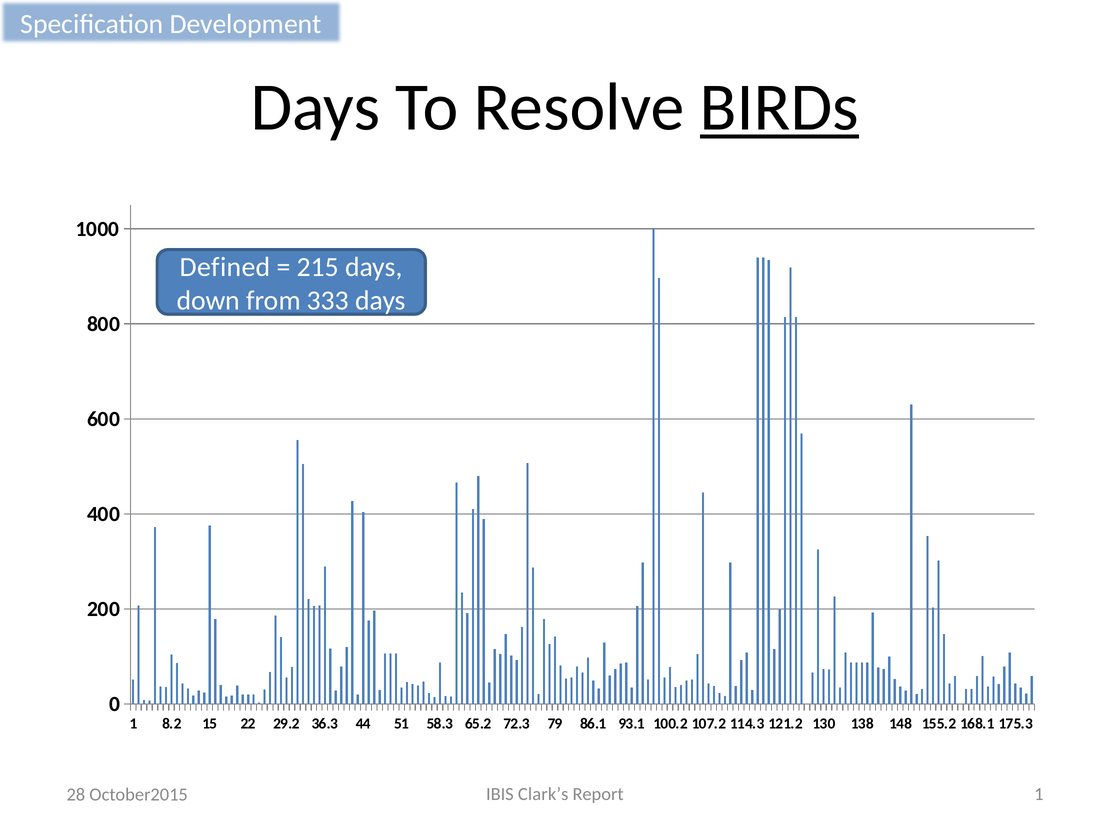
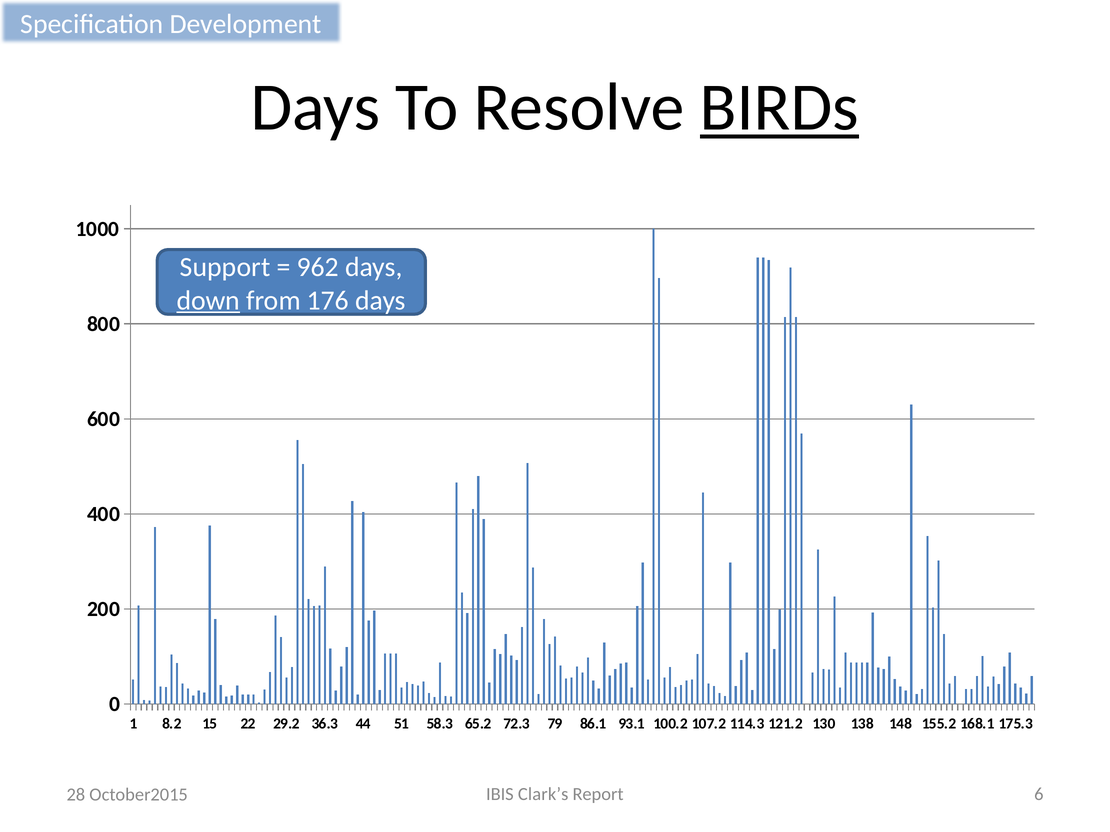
Defined: Defined -> Support (225, 267)
215: 215 -> 962 (318, 267)
down underline: none -> present (208, 301)
333: 333 -> 176 (328, 301)
Report 1: 1 -> 6 (1039, 795)
